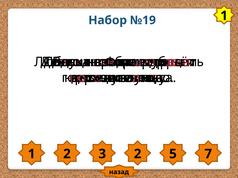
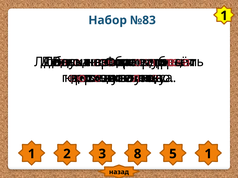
№19: №19 -> №83 (143, 20)
3 2: 2 -> 8 (138, 154)
5 7: 7 -> 1 (208, 154)
